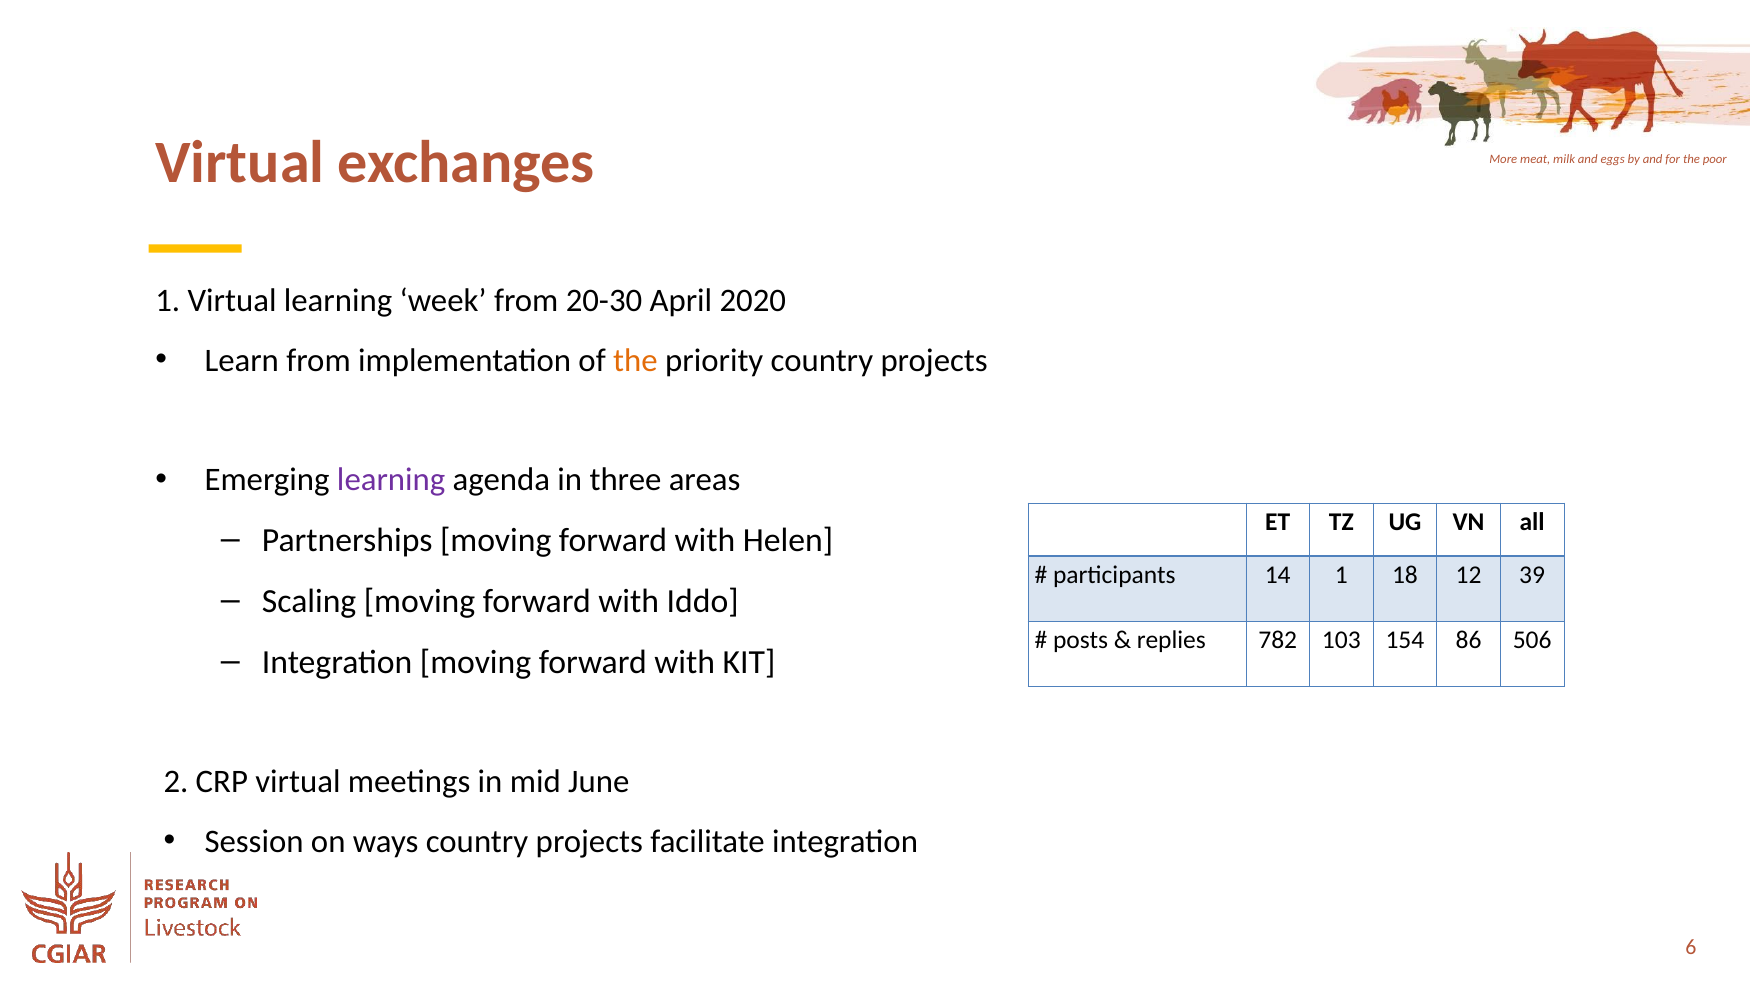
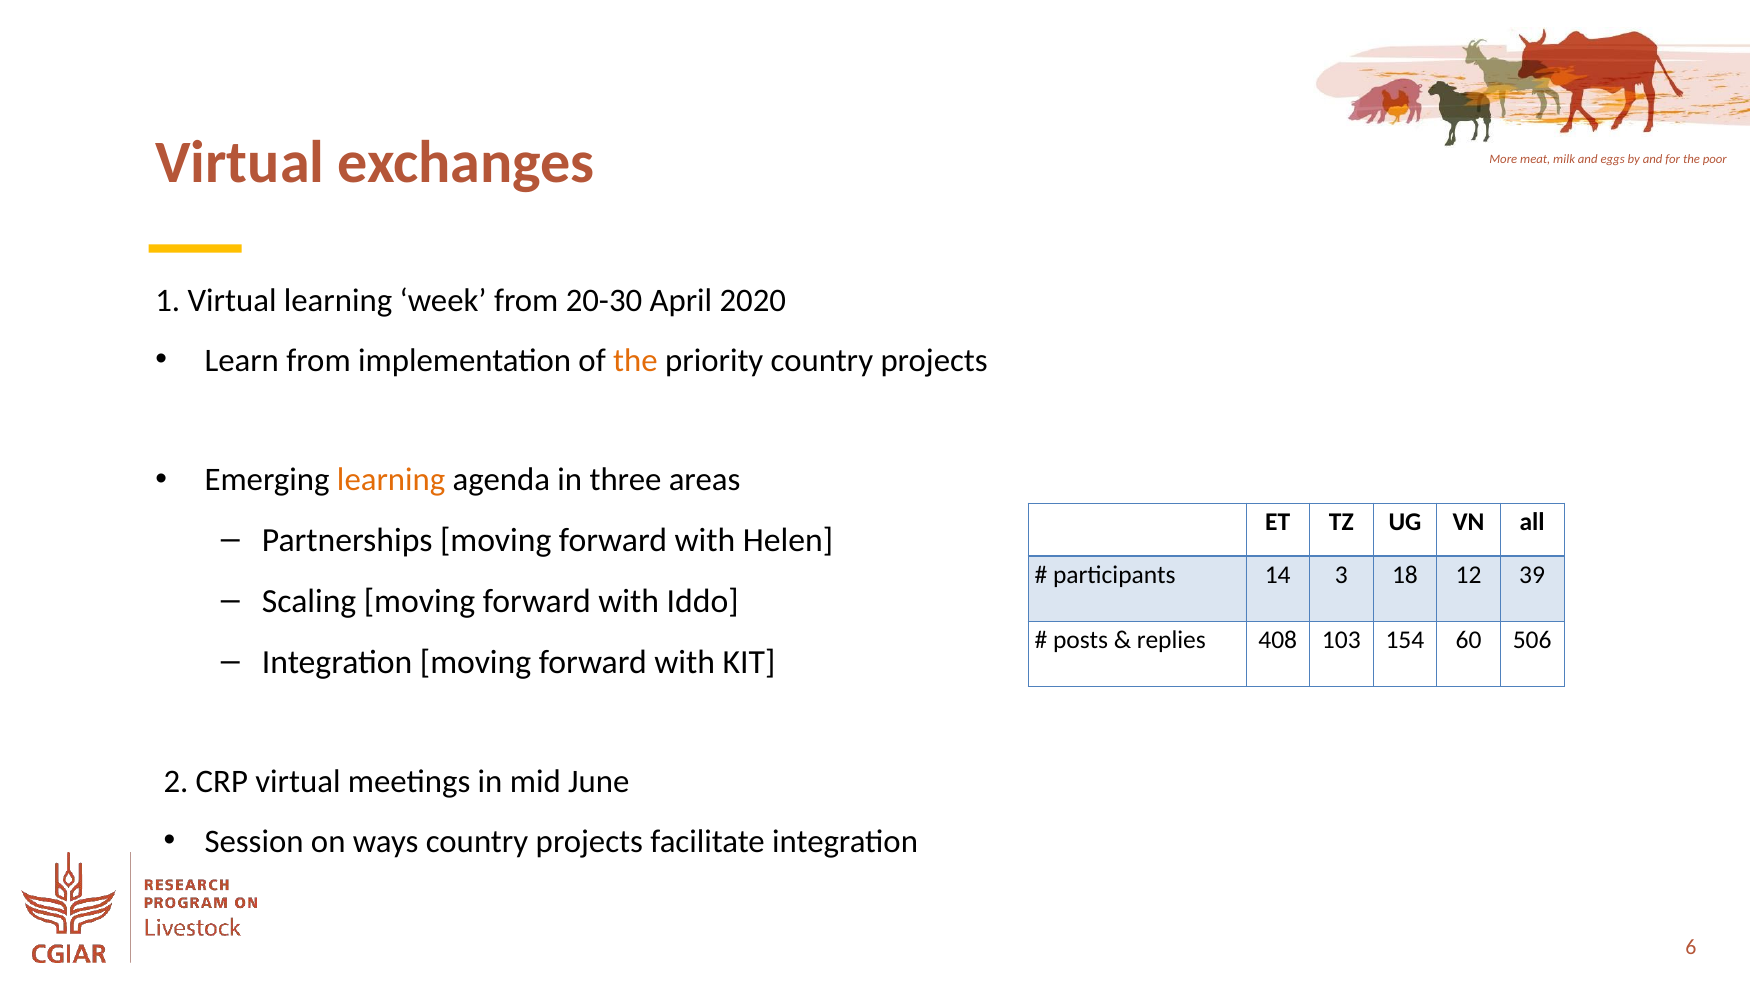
learning colour: purple -> orange (391, 480)
14 1: 1 -> 3 (1341, 575)
782: 782 -> 408 (1278, 640)
86: 86 -> 60 (1469, 640)
